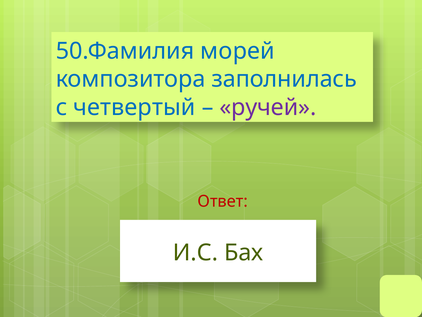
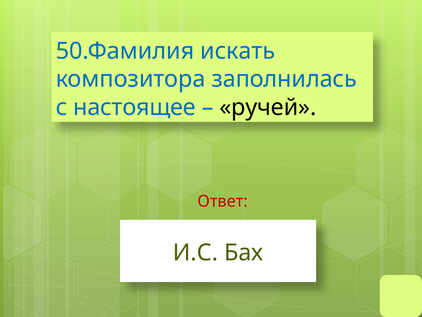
морей: морей -> искать (238, 51)
четвертый: четвертый -> настоящее (135, 107)
ручей colour: purple -> black (268, 107)
